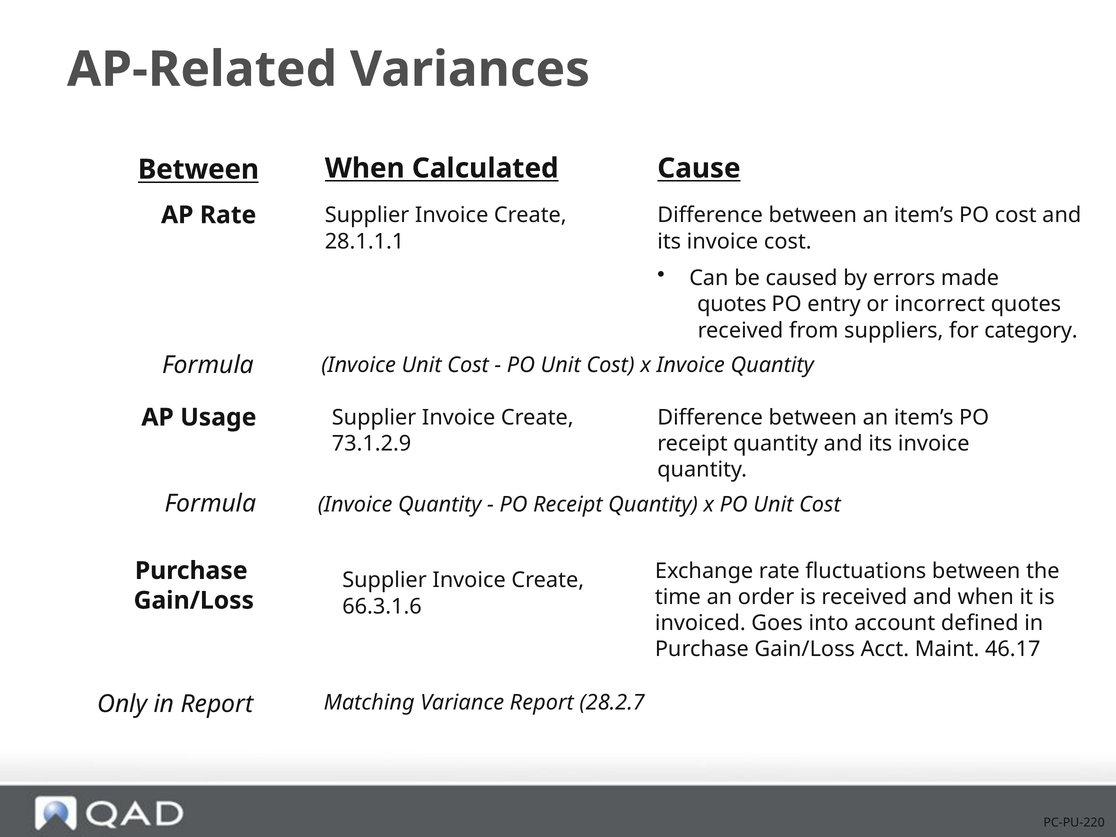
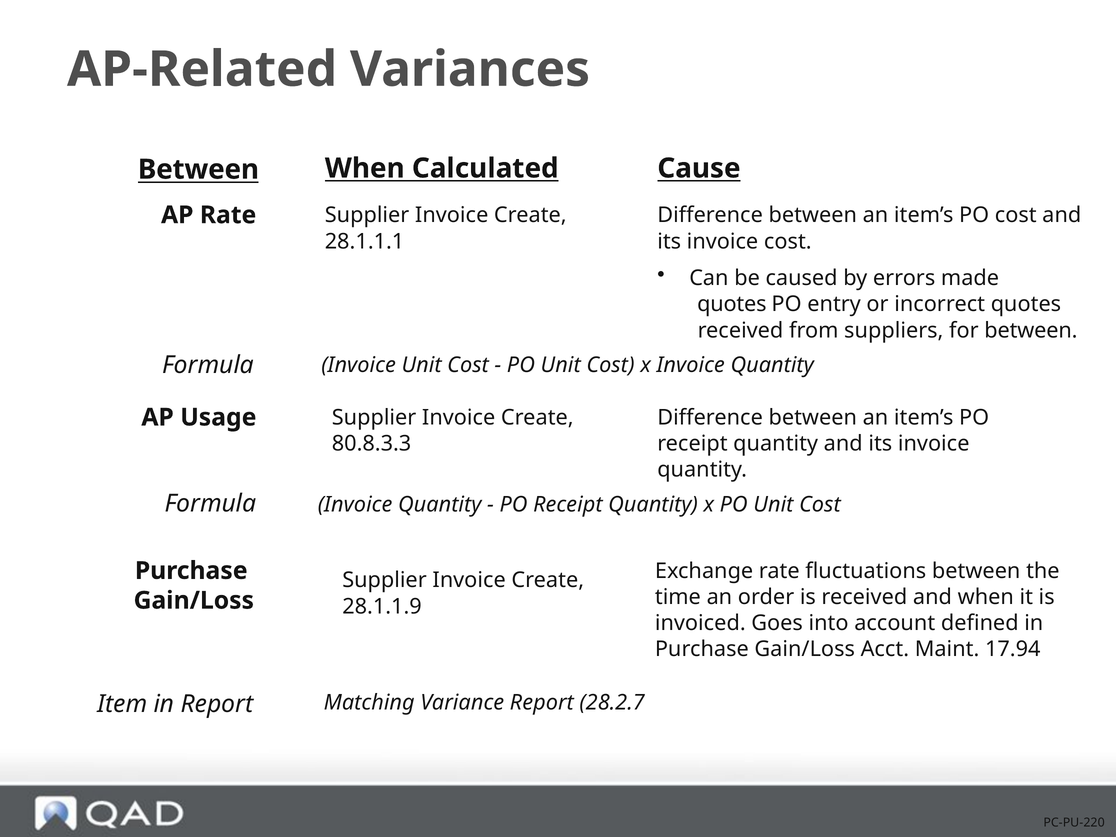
for category: category -> between (1031, 330)
73.1.2.9: 73.1.2.9 -> 80.8.3.3 (372, 444)
66.3.1.6: 66.3.1.6 -> 28.1.1.9 (382, 606)
46.17: 46.17 -> 17.94 (1013, 649)
Only: Only -> Item (122, 704)
